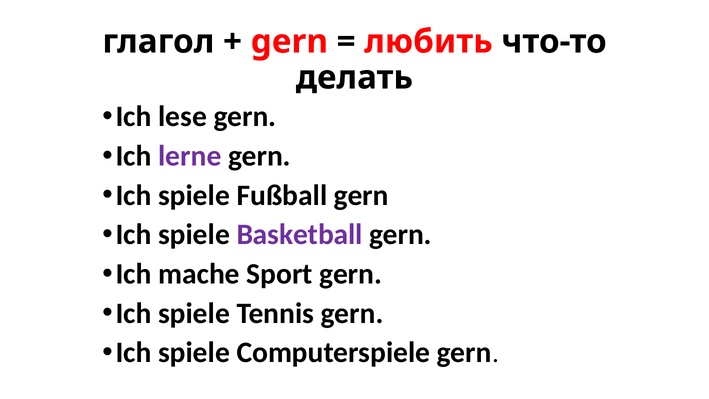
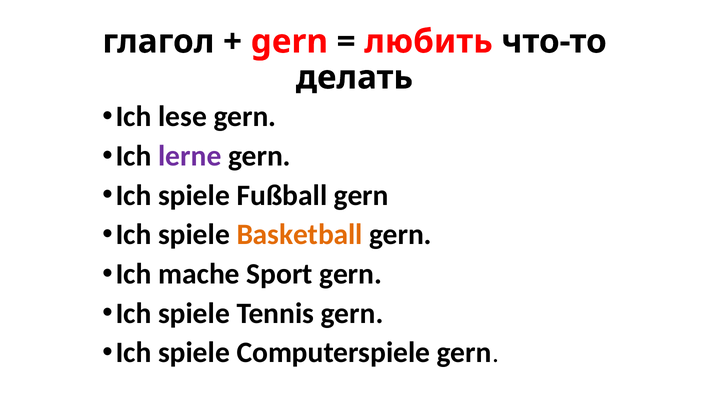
Basketball colour: purple -> orange (300, 235)
